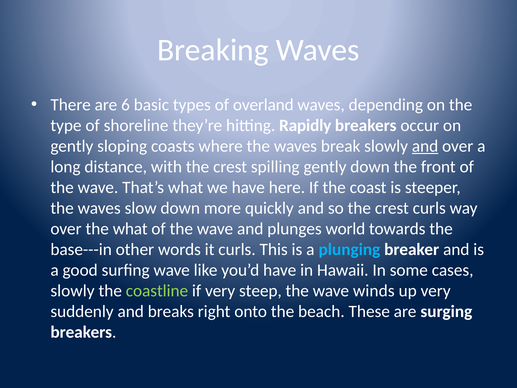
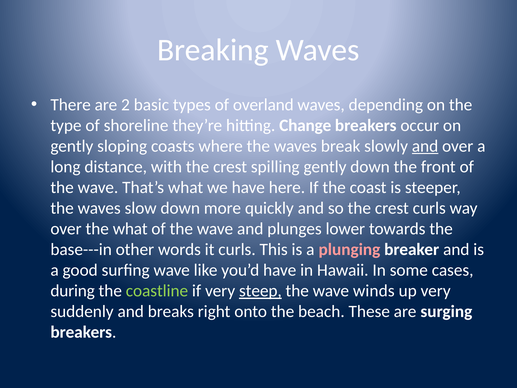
6: 6 -> 2 (126, 105)
Rapidly: Rapidly -> Change (305, 125)
world: world -> lower (345, 229)
plunging colour: light blue -> pink (349, 249)
slowly: slowly -> during (73, 291)
steep underline: none -> present (260, 291)
